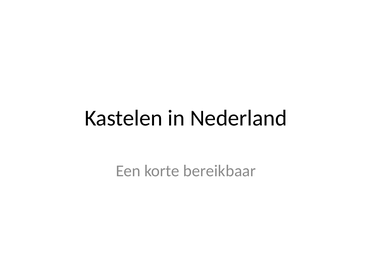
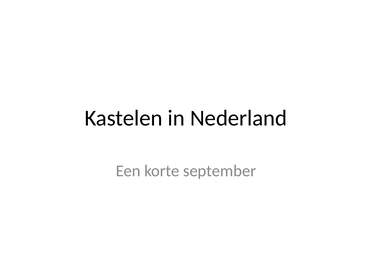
bereikbaar: bereikbaar -> september (220, 171)
